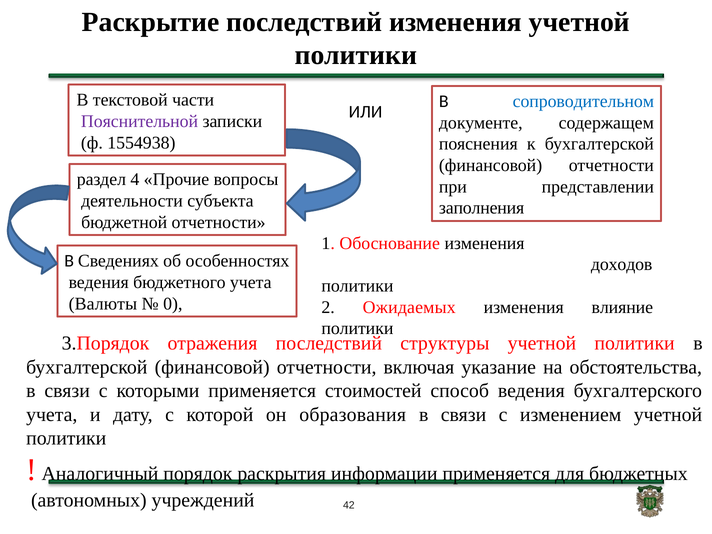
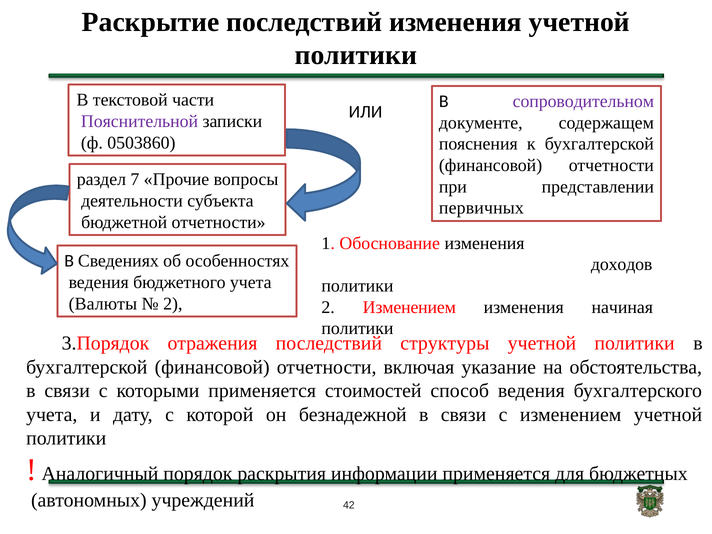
сопроводительном colour: blue -> purple (583, 101)
1554938: 1554938 -> 0503860 (141, 143)
4: 4 -> 7 (135, 179)
заполнения: заполнения -> первичных (481, 208)
0: 0 -> 2 (173, 304)
2 Ожидаемых: Ожидаемых -> Изменением (409, 307)
влияние: влияние -> начиная (622, 307)
образования: образования -> безнадежной (353, 415)
